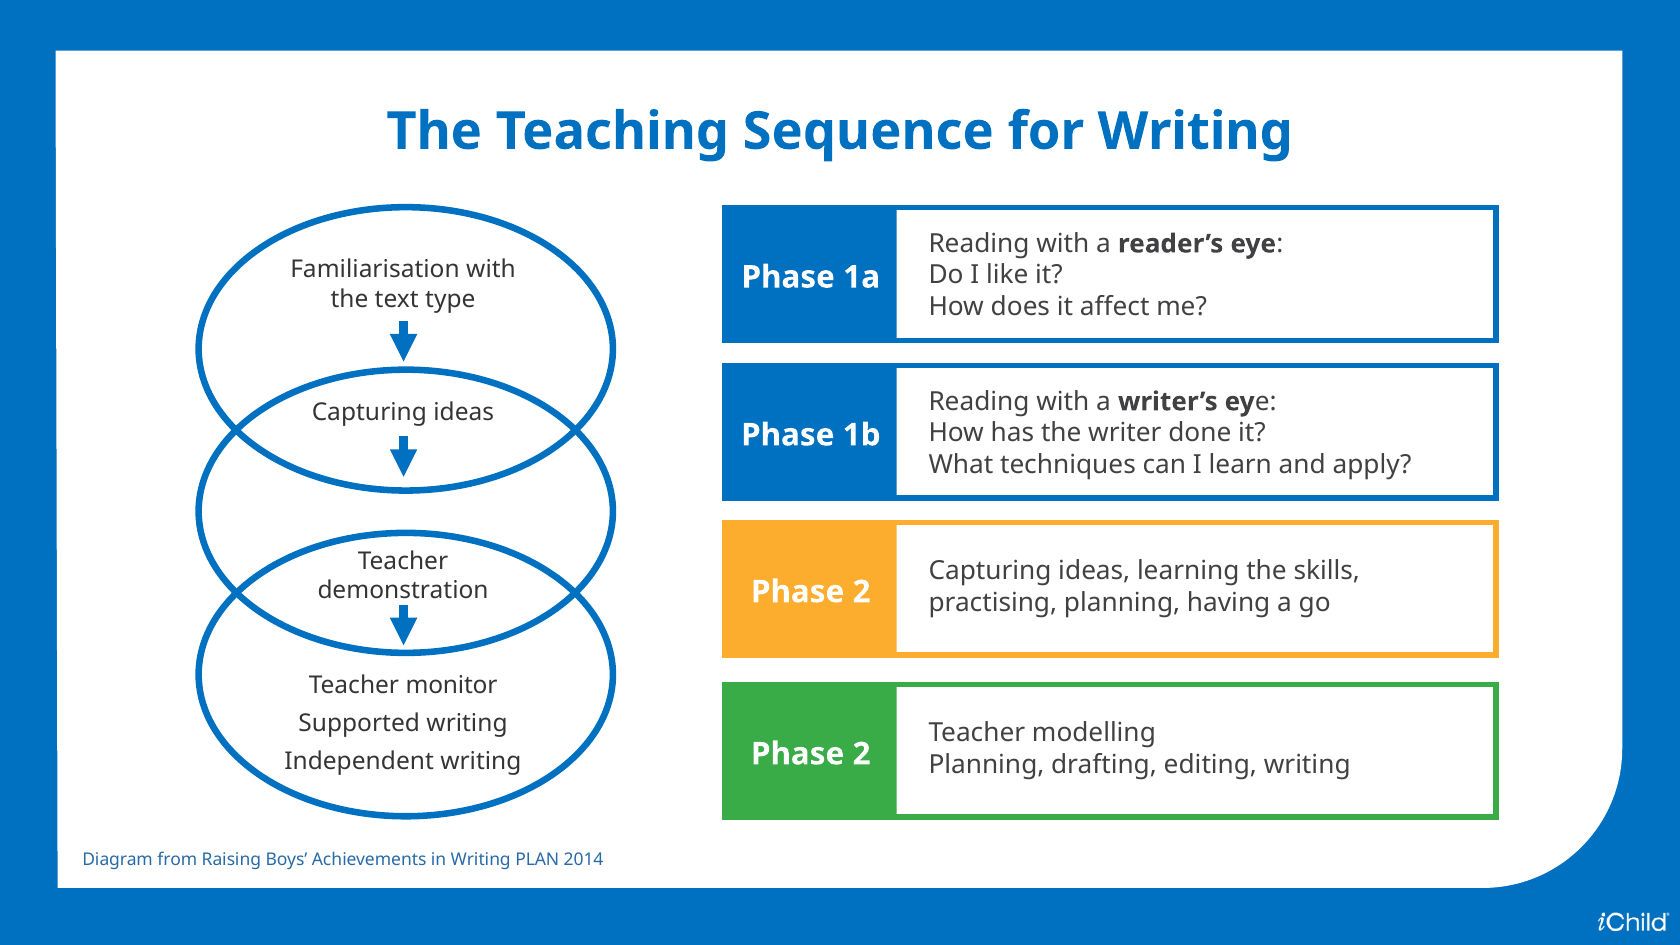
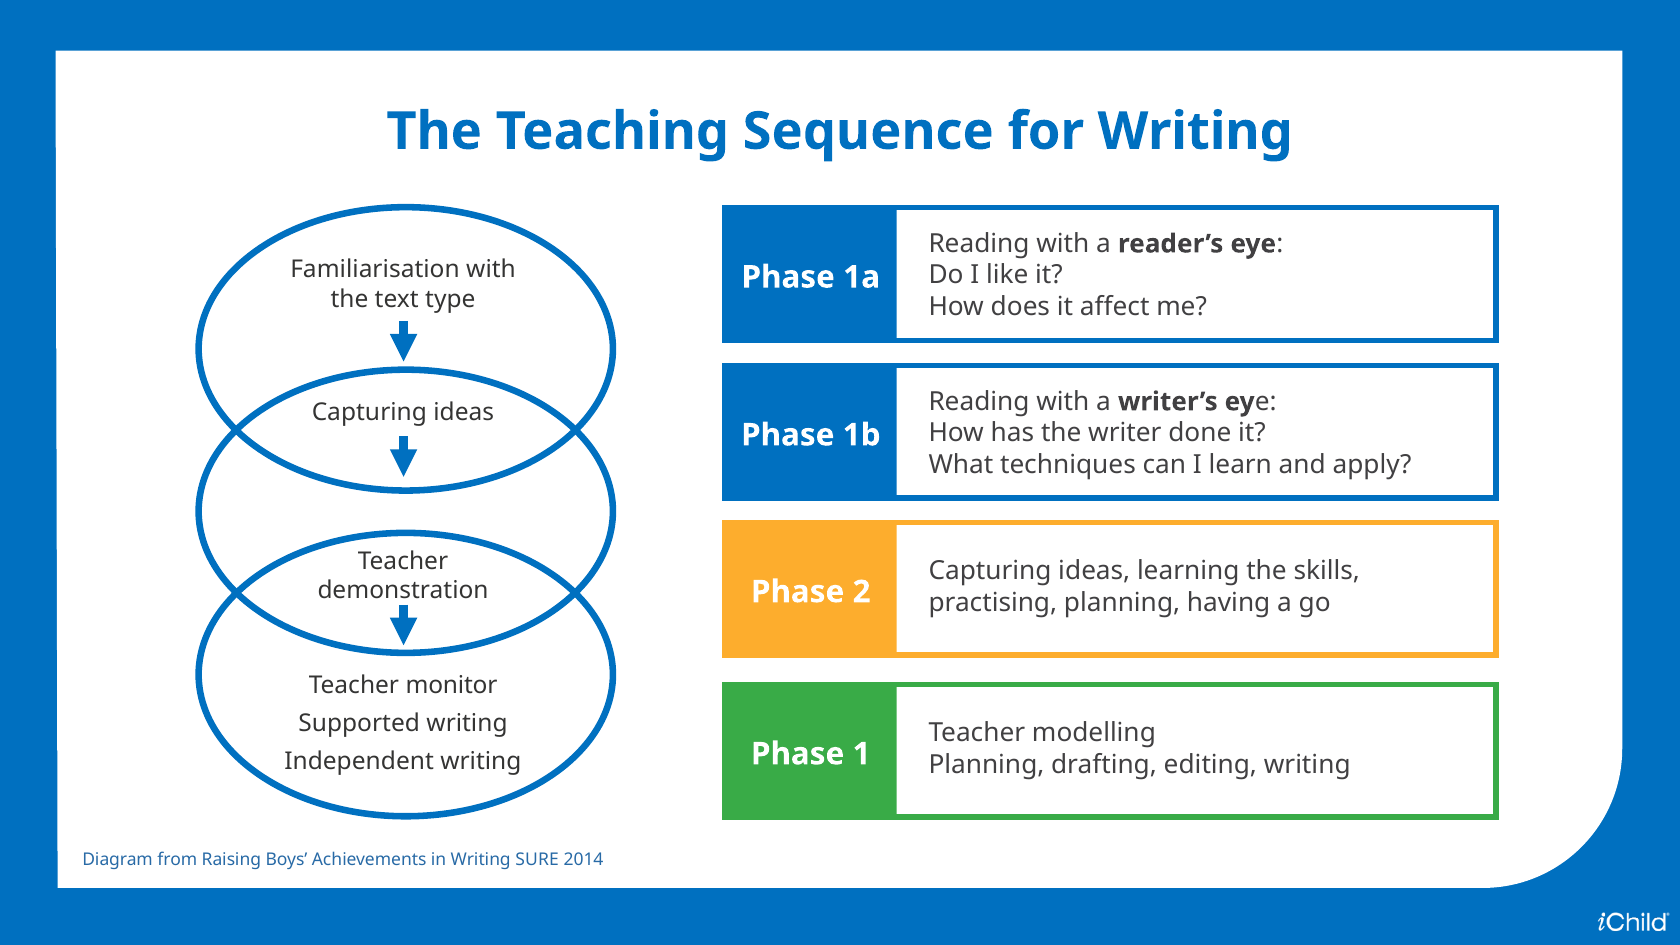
2: 2 -> 1 (862, 754)
PLAN: PLAN -> SURE (537, 860)
